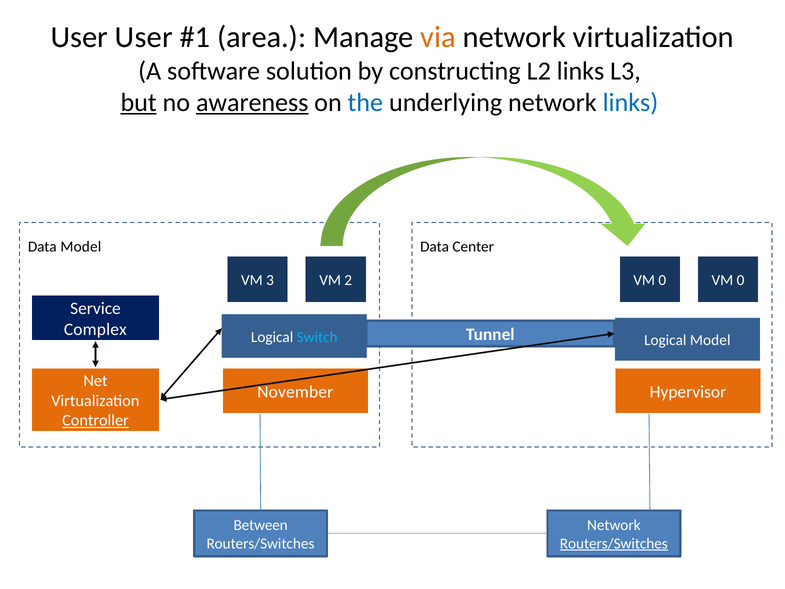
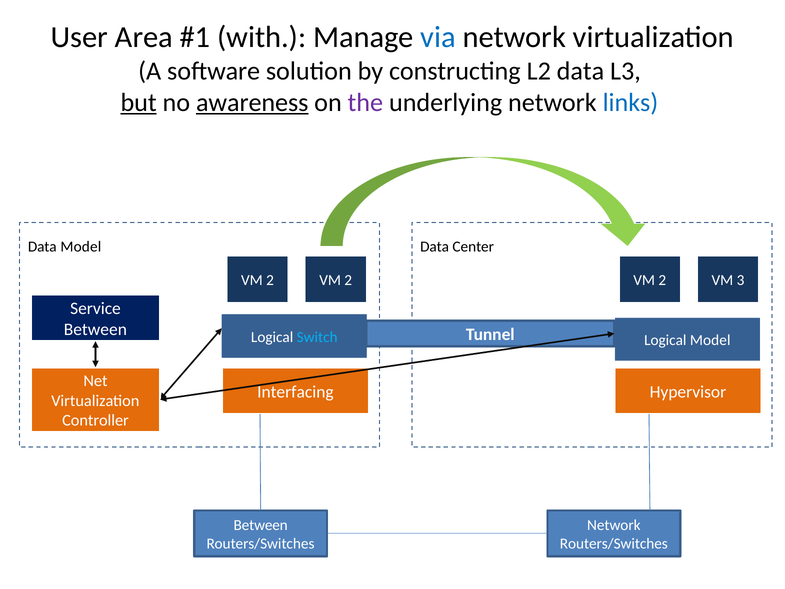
User User: User -> Area (144, 37)
area: area -> with (262, 37)
via colour: orange -> blue (438, 37)
L2 links: links -> data (580, 71)
the colour: blue -> purple (365, 103)
3: 3 -> 2 (270, 280)
0: 0 -> 2 (662, 280)
0: 0 -> 3 (741, 280)
Complex: Complex -> Between (95, 329)
November: November -> Interfacing (295, 392)
Controller underline: present -> none (95, 420)
Routers/Switches underline: present -> none (614, 543)
